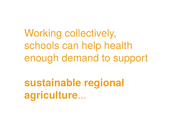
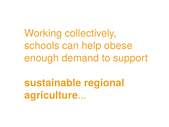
health: health -> obese (118, 46)
